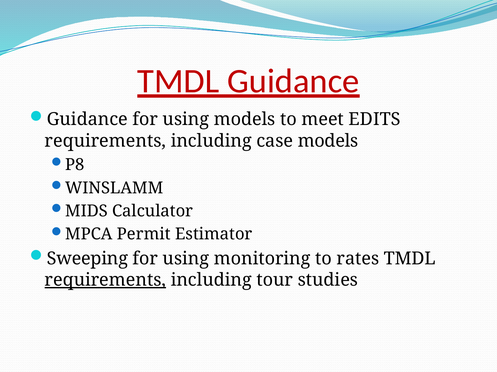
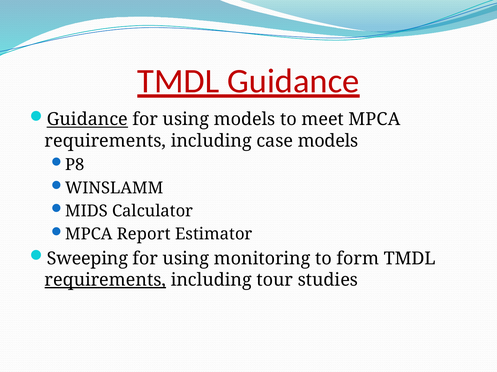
Guidance underline: none -> present (87, 120)
meet EDITS: EDITS -> MPCA (375, 120)
Permit: Permit -> Report (144, 235)
rates: rates -> form (358, 259)
